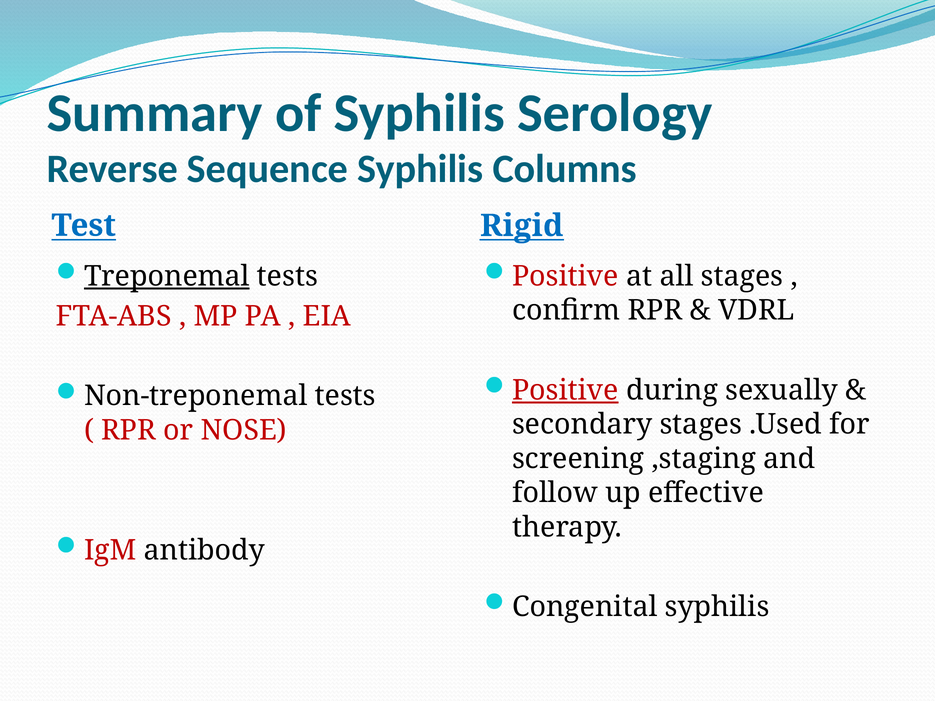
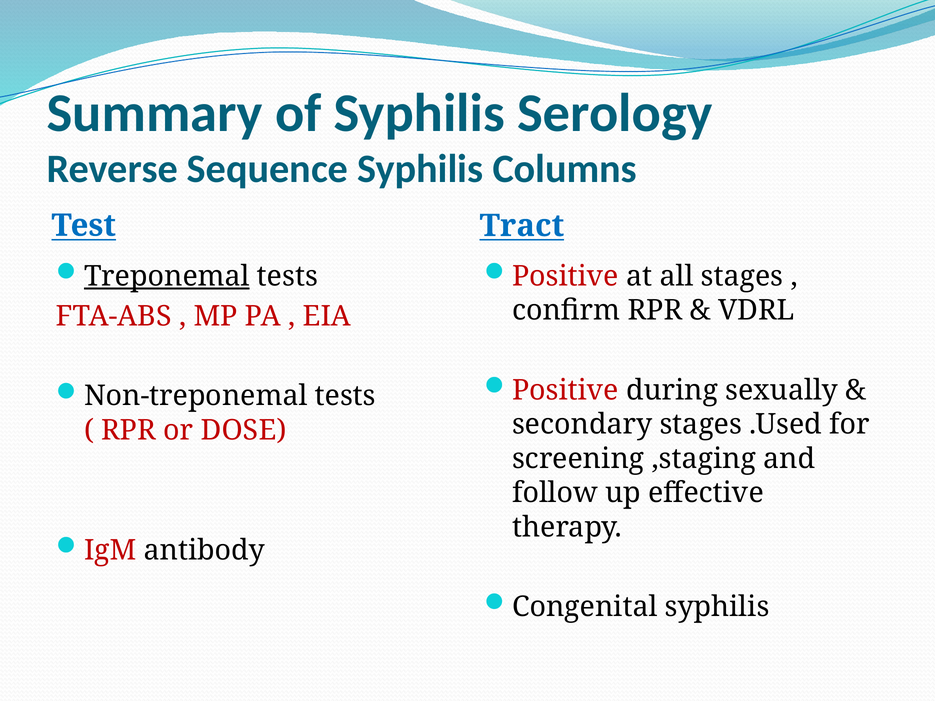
Rigid: Rigid -> Tract (522, 226)
Positive underline: present -> none (566, 390)
NOSE: NOSE -> DOSE (244, 430)
